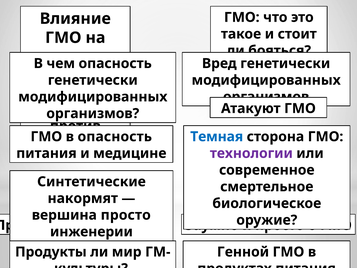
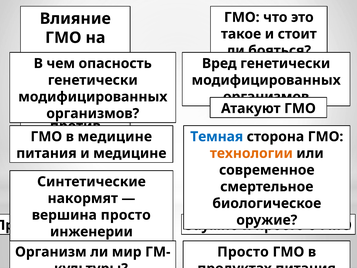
в опасность: опасность -> медицине (115, 137)
технологии colour: purple -> orange (251, 153)
Продукты: Продукты -> Организм (51, 252)
Генной: Генной -> Просто (243, 252)
